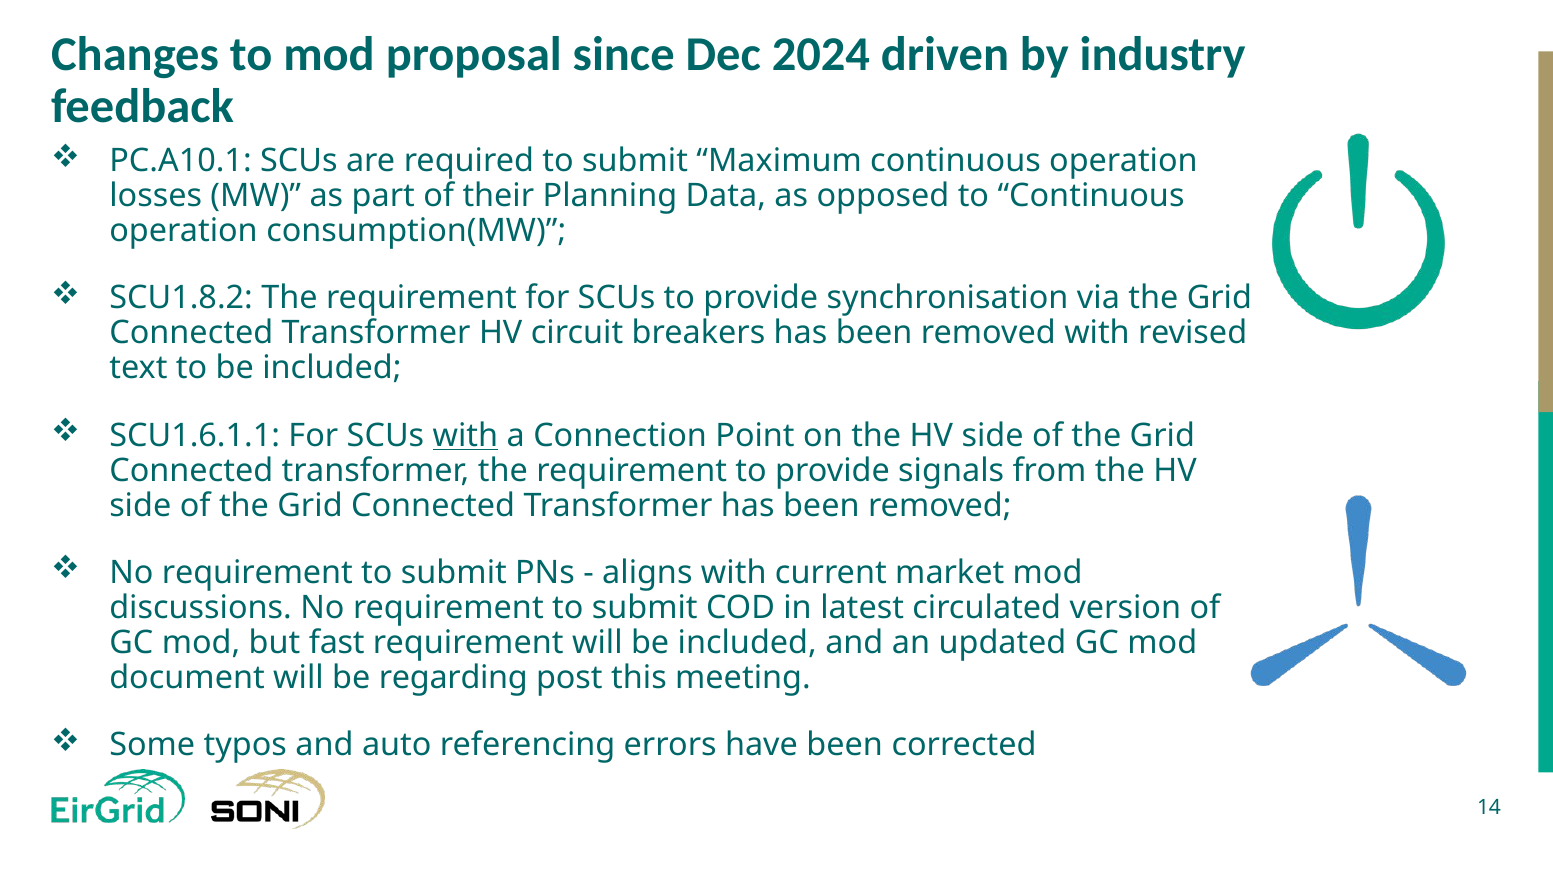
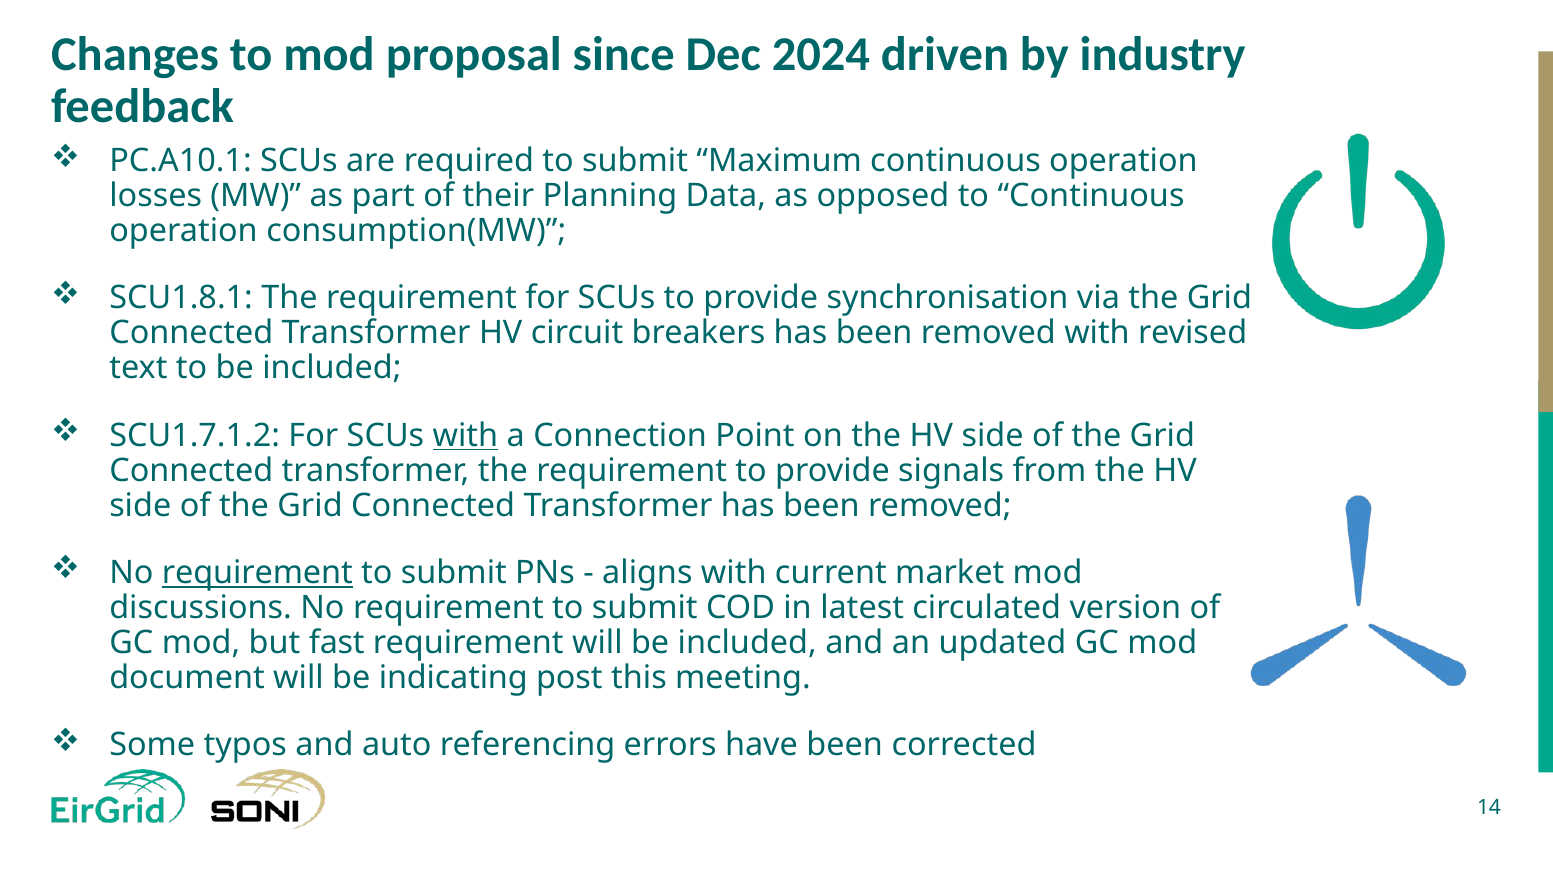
SCU1.8.2: SCU1.8.2 -> SCU1.8.1 (181, 298)
SCU1.6.1.1: SCU1.6.1.1 -> SCU1.7.1.2 (195, 435)
requirement underline: none -> present (257, 573)
regarding: regarding -> indicating (453, 677)
